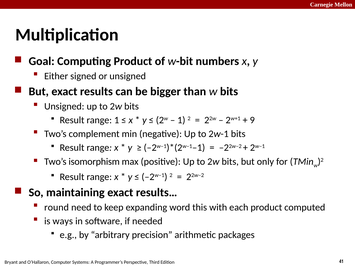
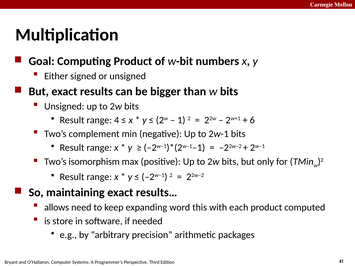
range 1: 1 -> 4 (117, 120)
9: 9 -> 6 (252, 120)
round: round -> allows (57, 207)
ways: ways -> store (63, 221)
